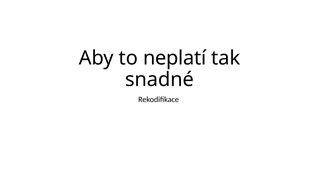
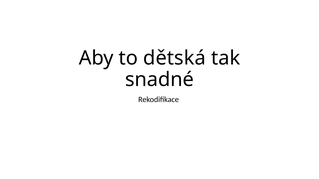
neplatí: neplatí -> dětská (175, 58)
